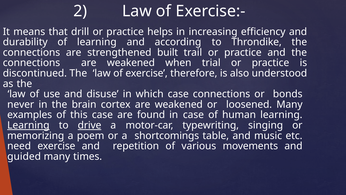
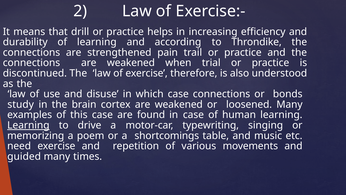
built: built -> pain (168, 52)
never: never -> study (21, 104)
drive underline: present -> none (90, 125)
